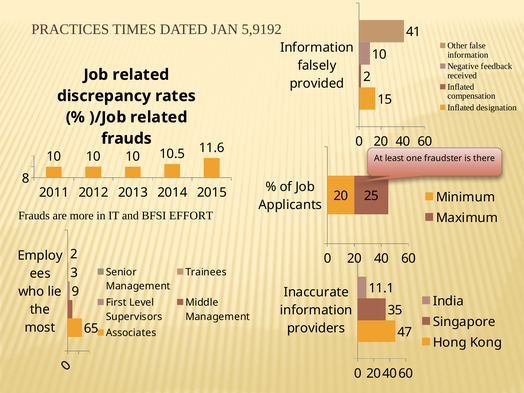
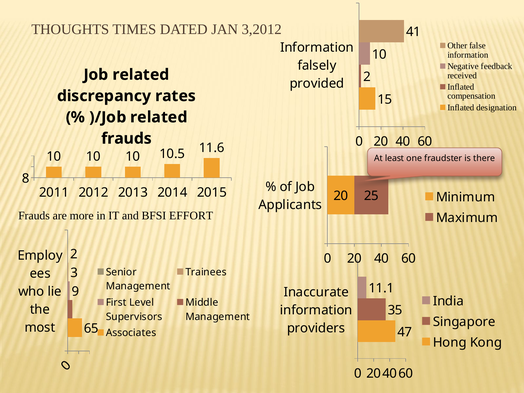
PRACTICES: PRACTICES -> THOUGHTS (70, 30)
5,9192: 5,9192 -> 3,2012 (262, 30)
